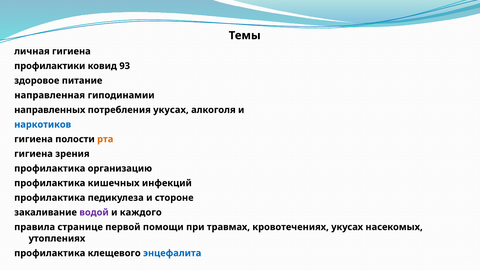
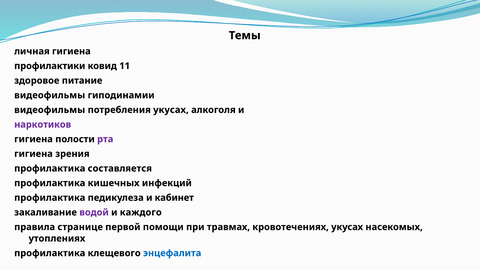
93: 93 -> 11 (125, 66)
направленная: направленная -> видеофильмы (50, 95)
направленных: направленных -> видеофильмы (50, 110)
наркотиков colour: blue -> purple (43, 125)
рта colour: orange -> purple (105, 139)
организацию: организацию -> составляется (120, 168)
стороне: стороне -> кабинет (174, 198)
